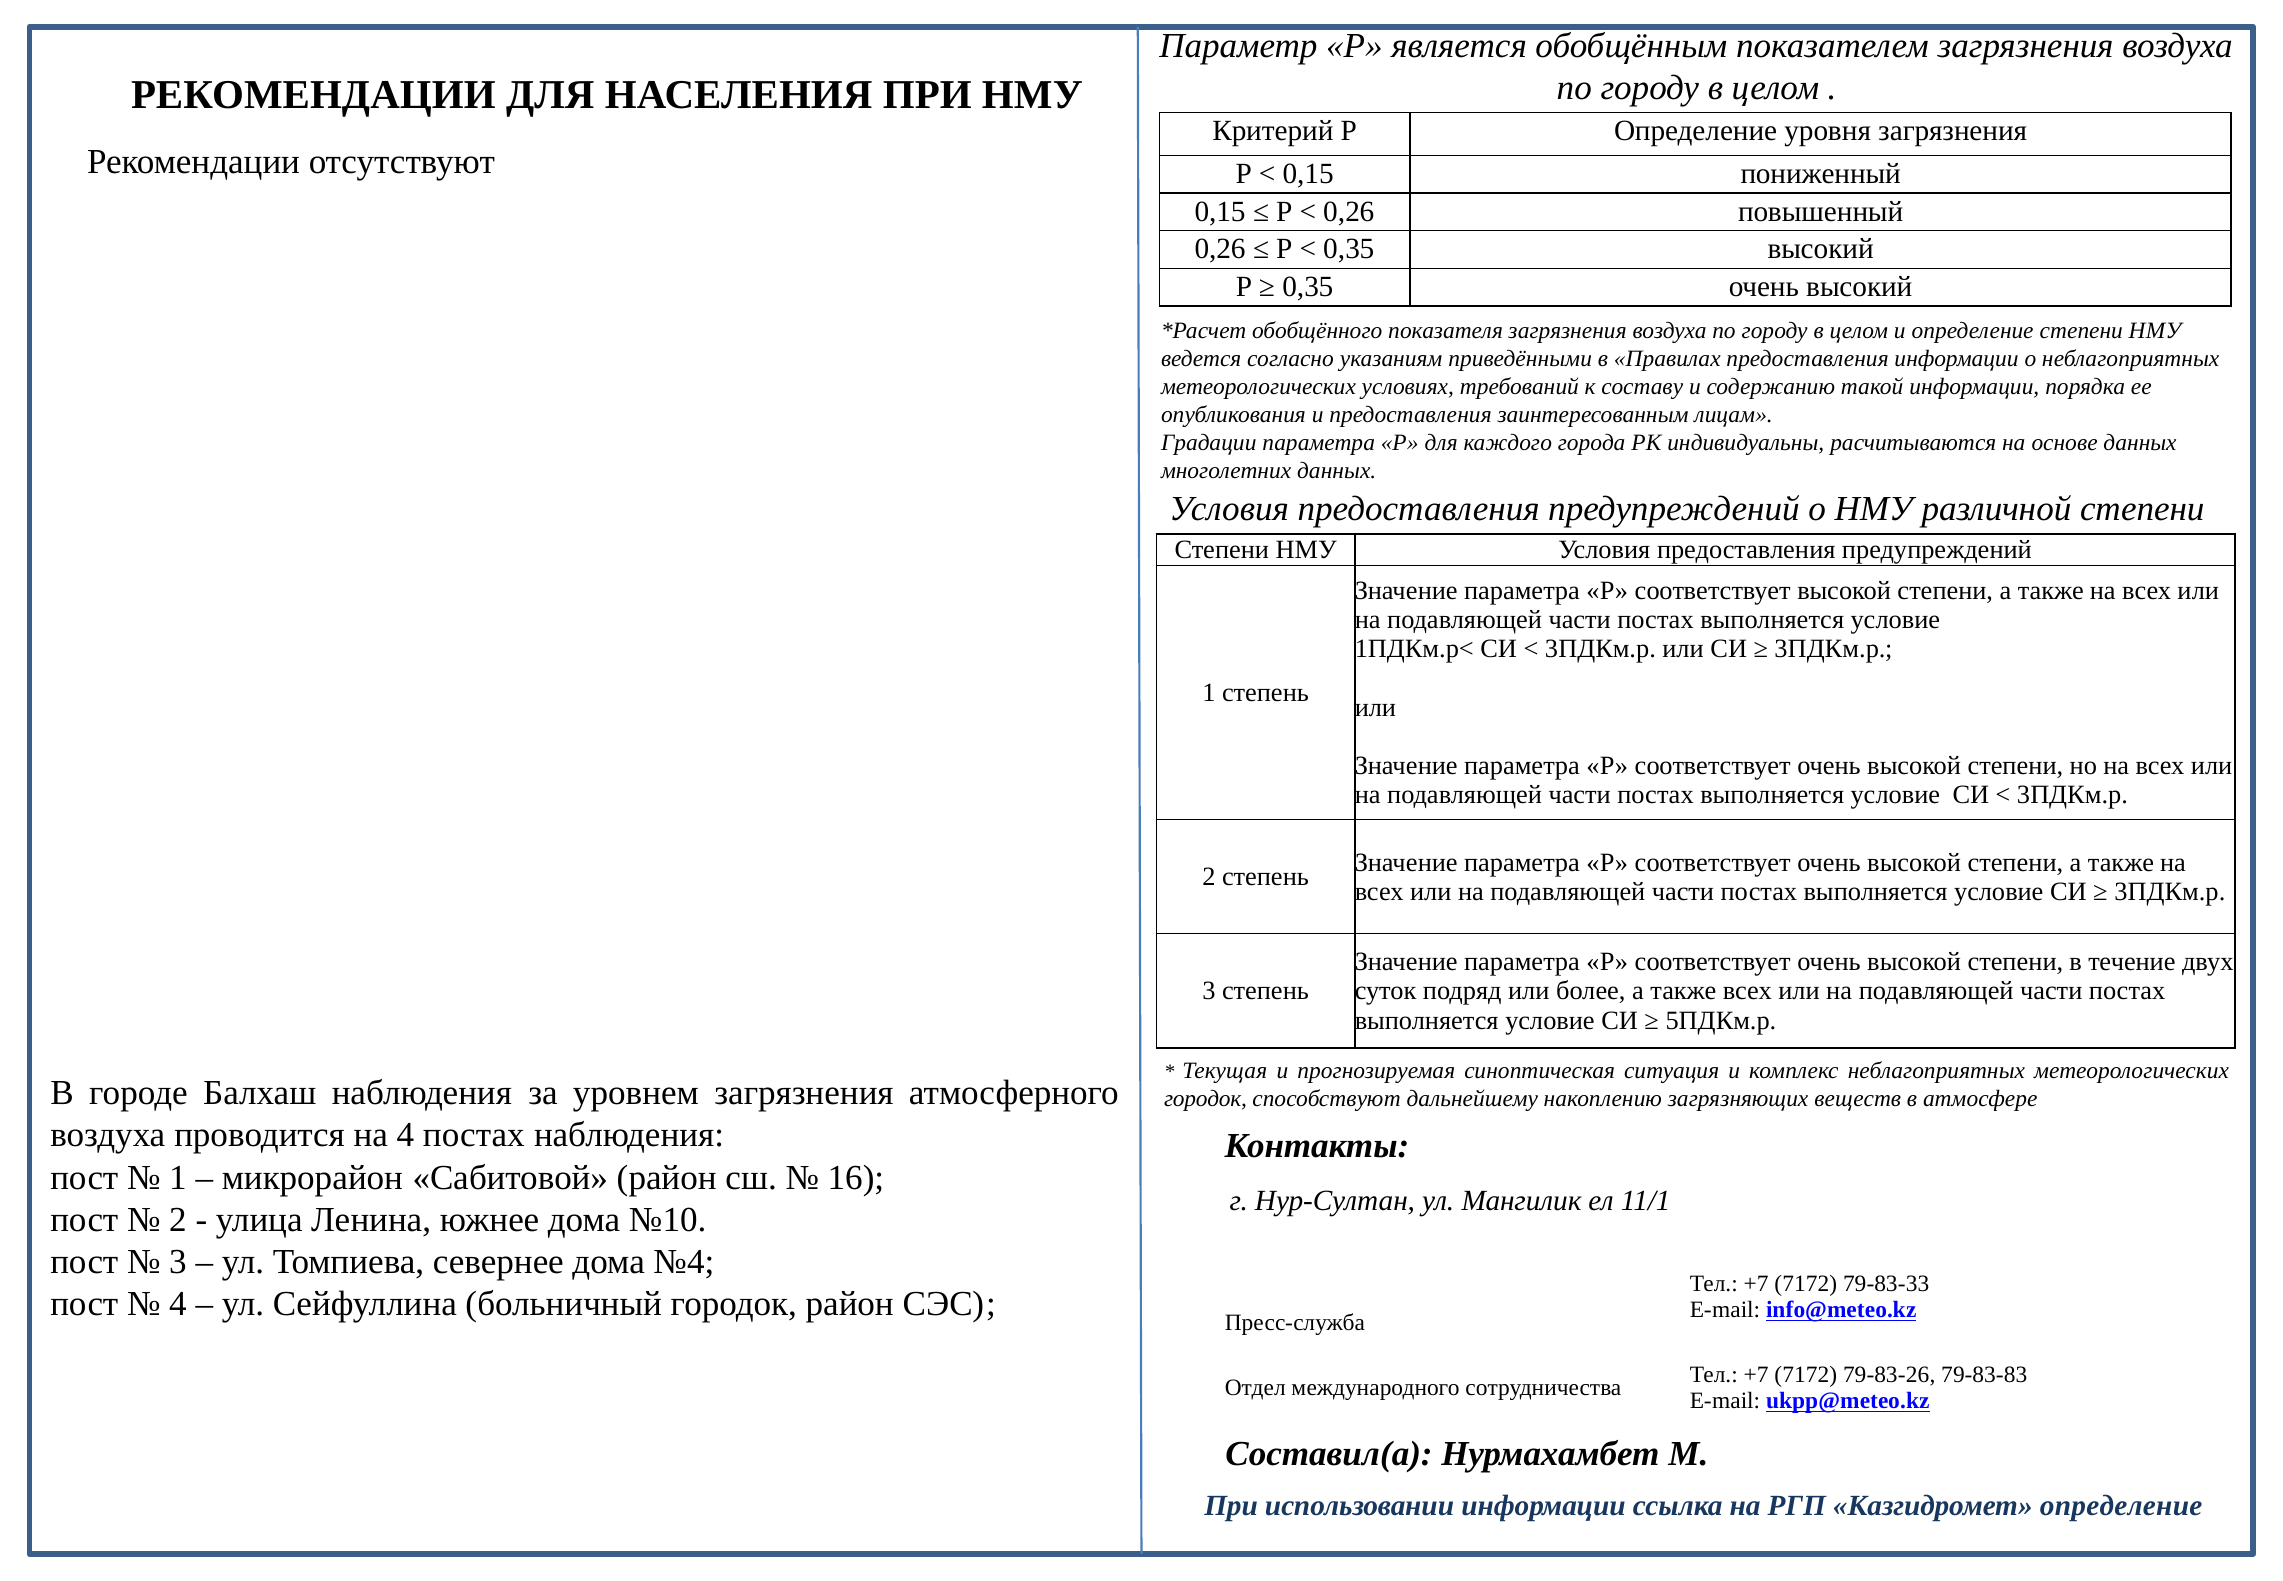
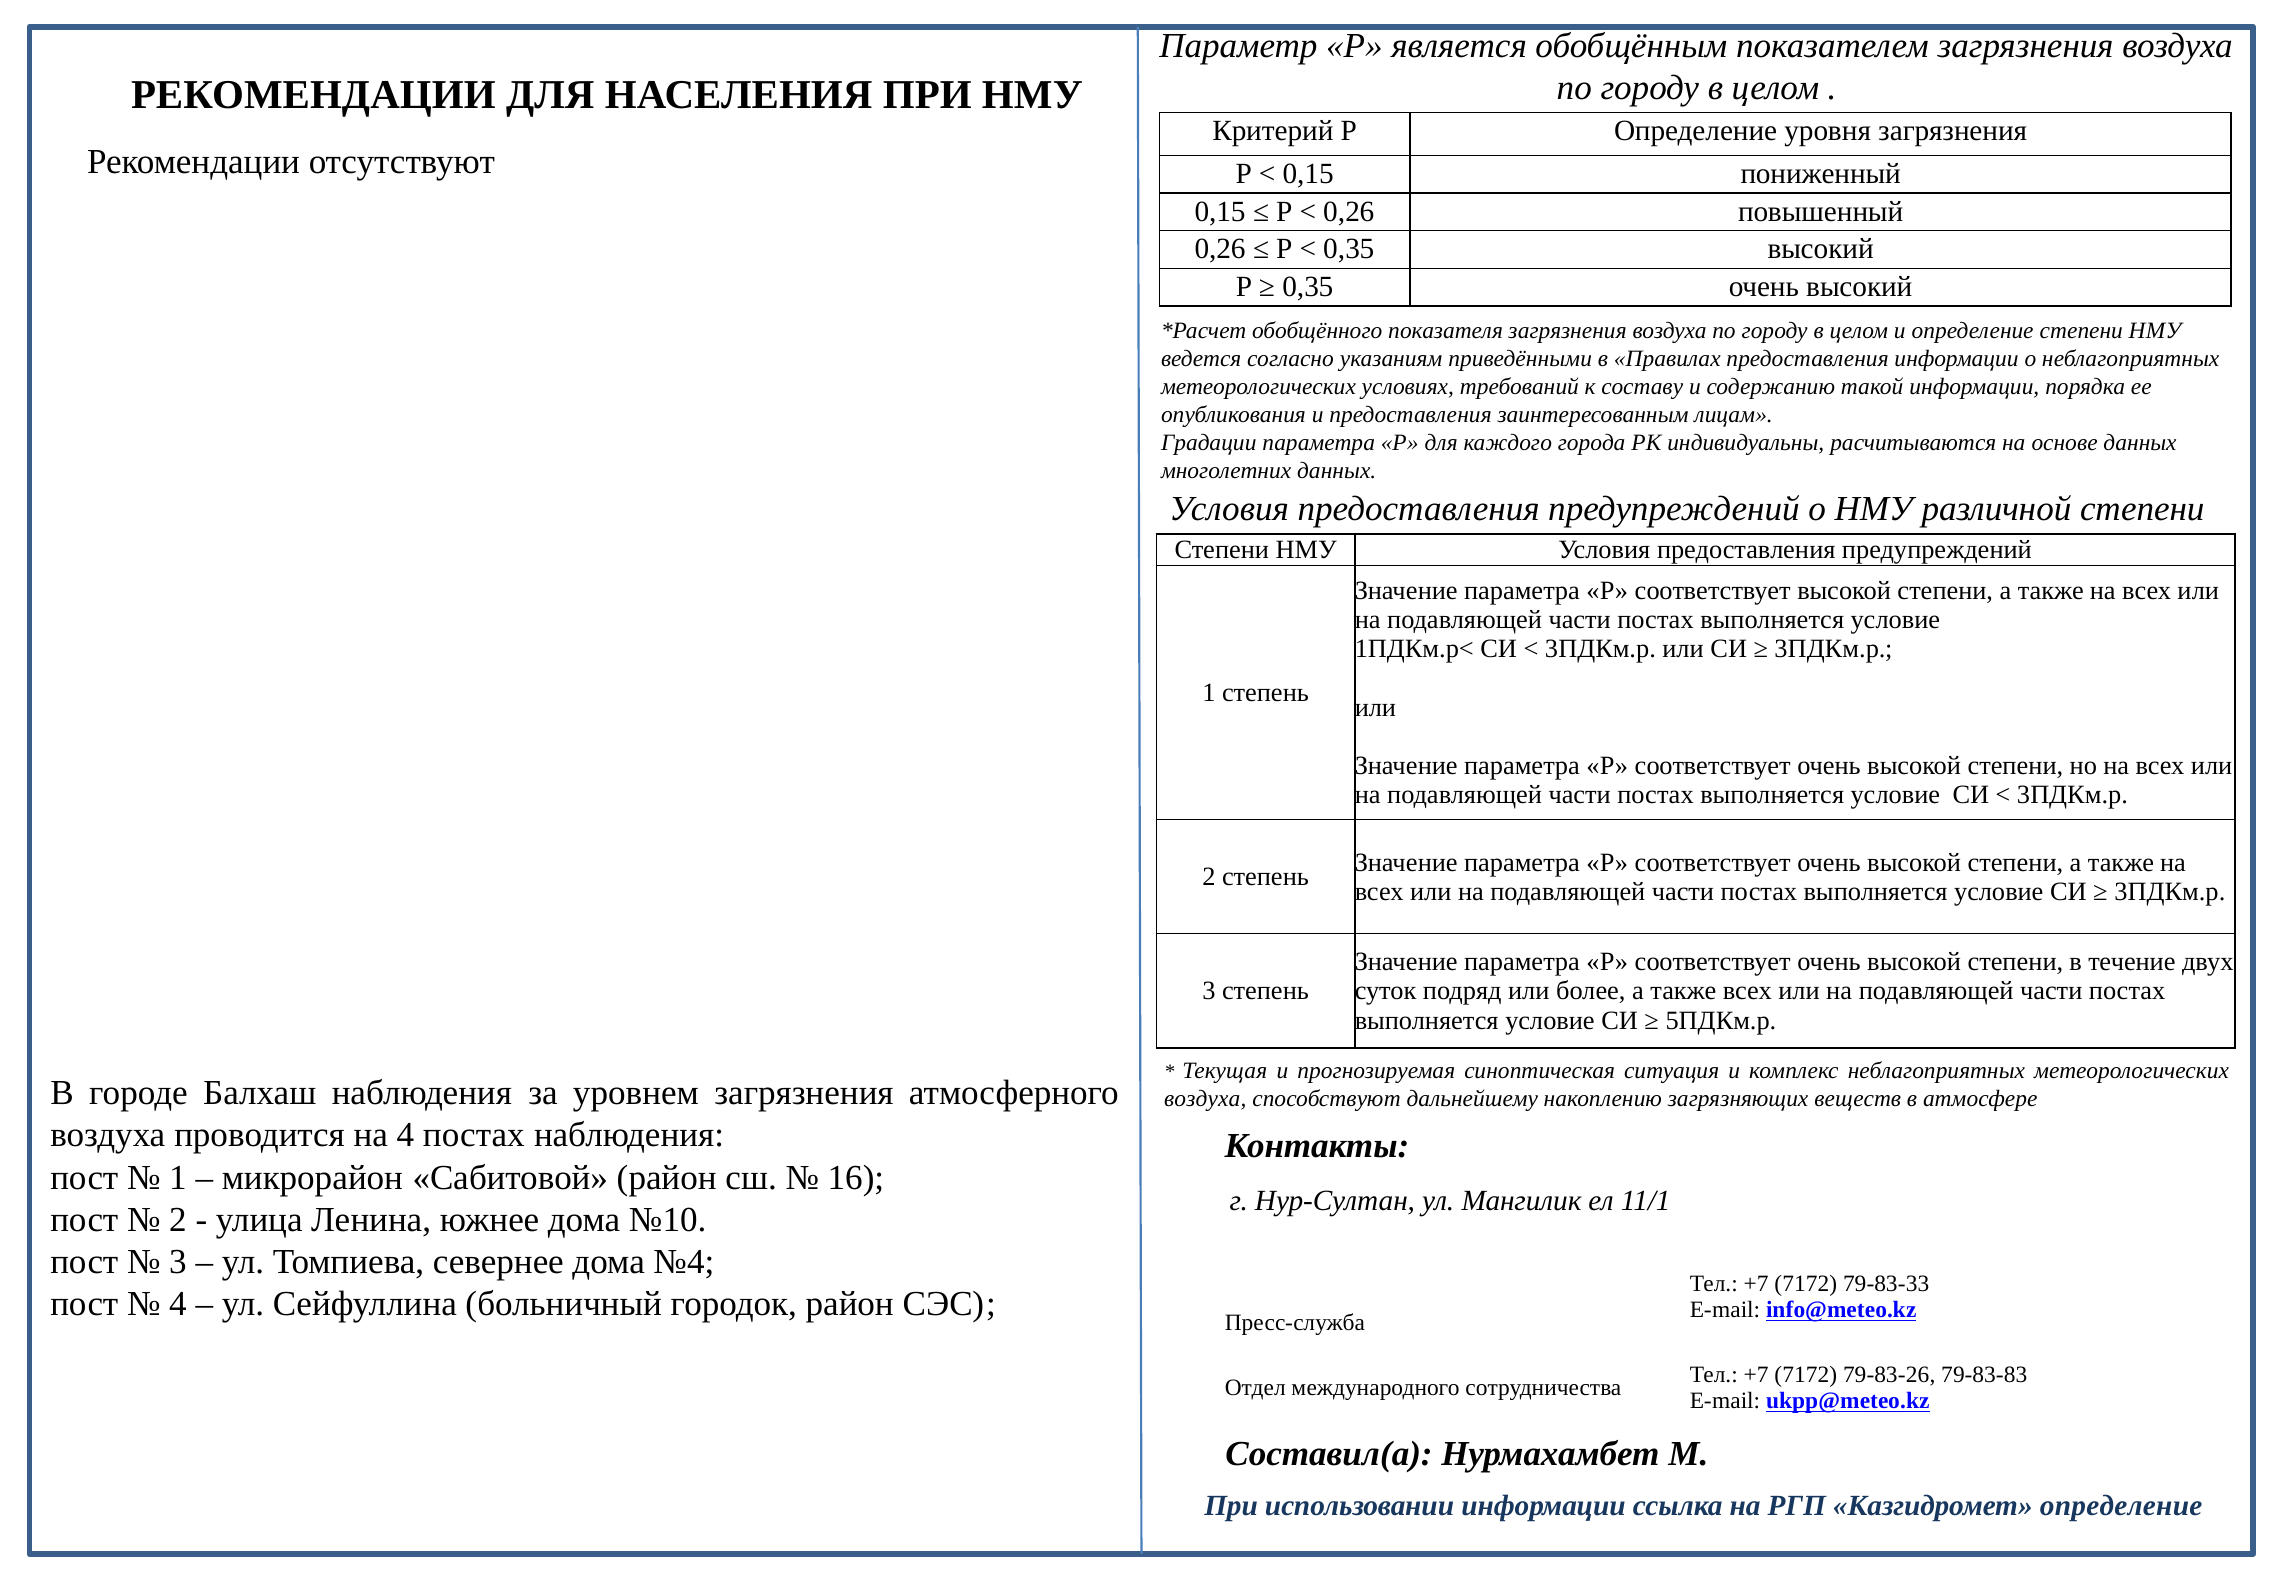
городок: городок -> воздуха (1205, 1099)
